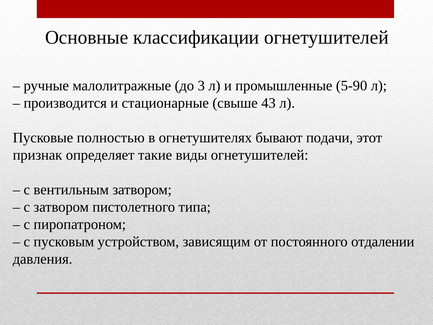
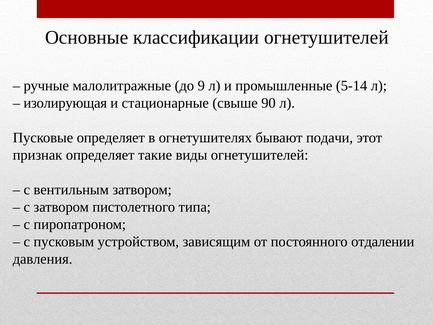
3: 3 -> 9 (201, 86)
5-90: 5-90 -> 5-14 (352, 86)
производится: производится -> изолирующая (65, 103)
43: 43 -> 90 (268, 103)
Пусковые полностью: полностью -> определяет (111, 138)
